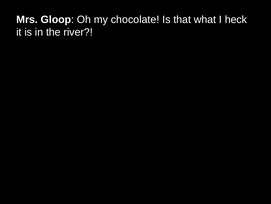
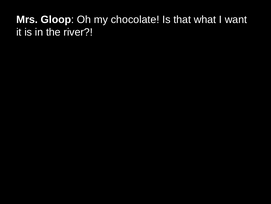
heck: heck -> want (236, 19)
